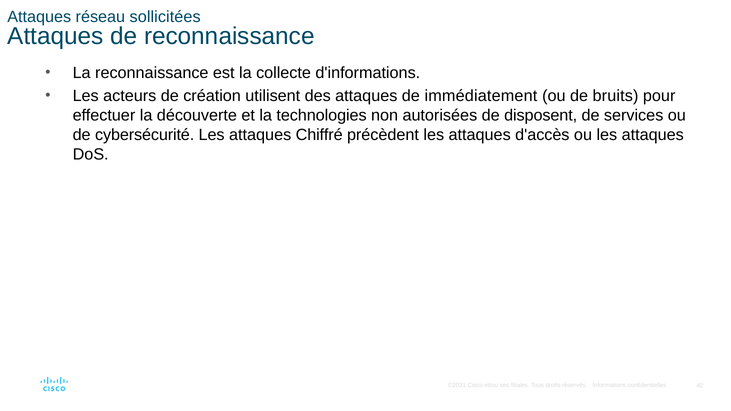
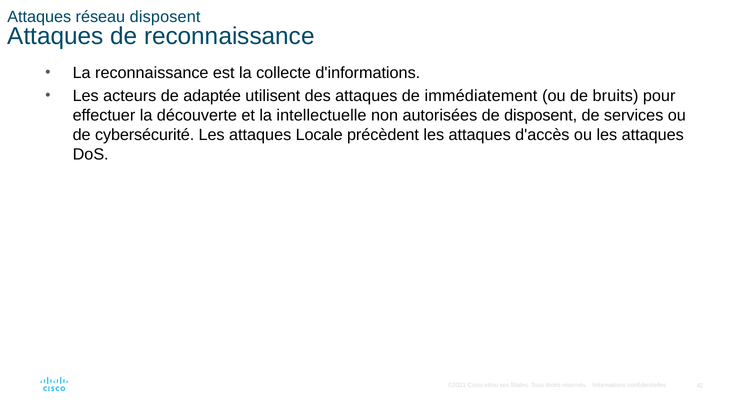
réseau sollicitées: sollicitées -> disposent (165, 17)
création: création -> adaptée (212, 96)
technologies: technologies -> intellectuelle (322, 115)
Chiffré: Chiffré -> Locale (319, 135)
